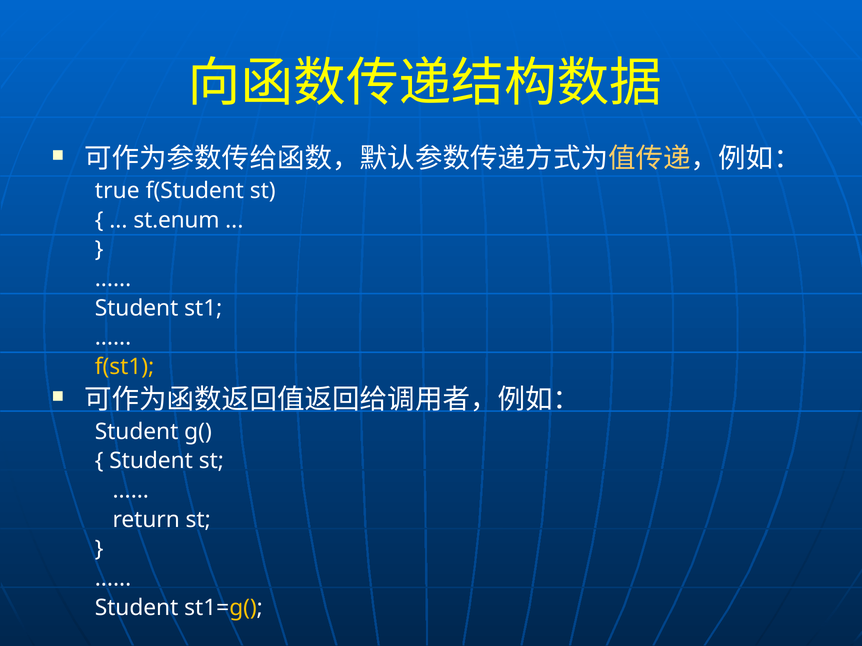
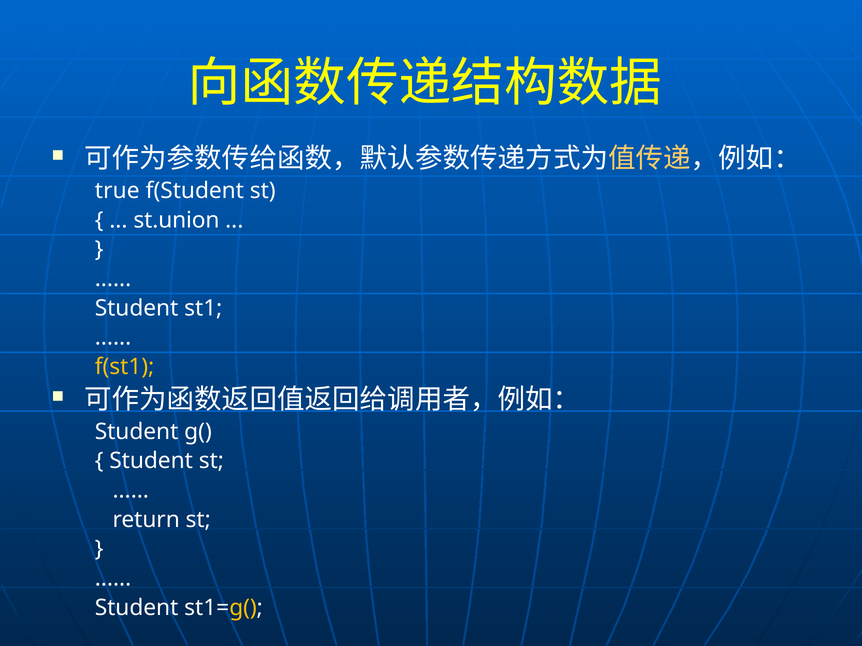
st.enum: st.enum -> st.union (176, 220)
